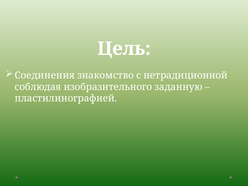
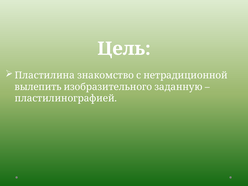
Соединения: Соединения -> Пластилина (45, 75)
соблюдая: соблюдая -> вылепить (38, 87)
